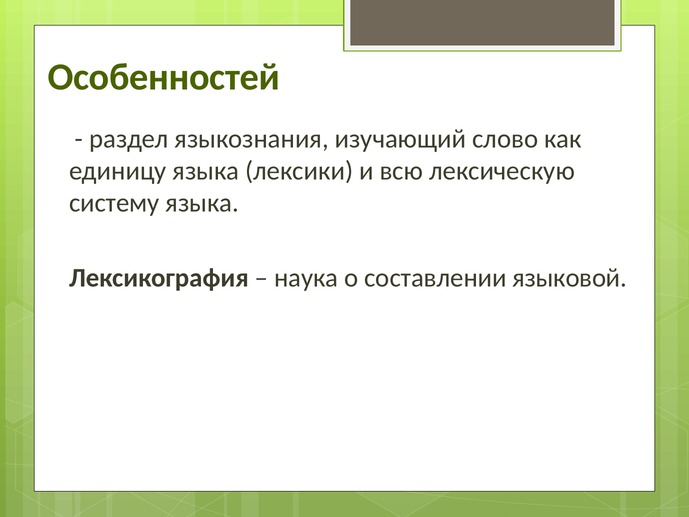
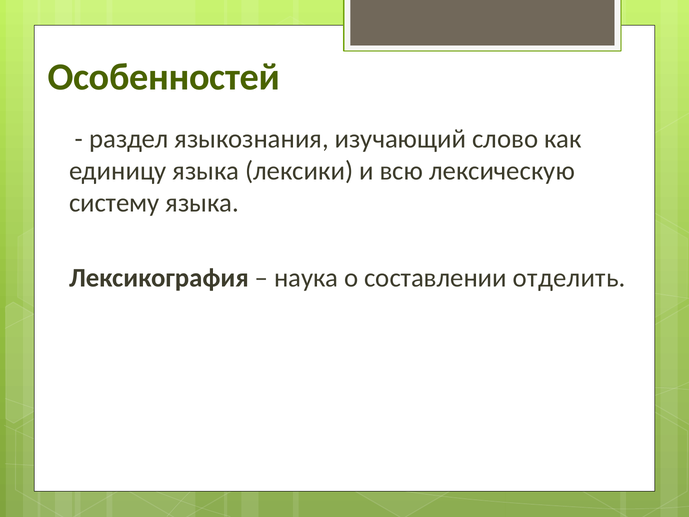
языковой: языковой -> отделить (569, 278)
